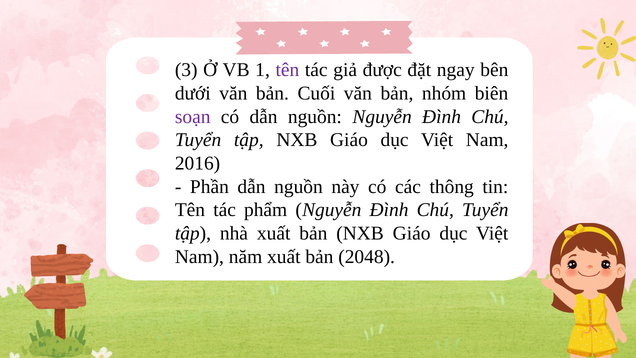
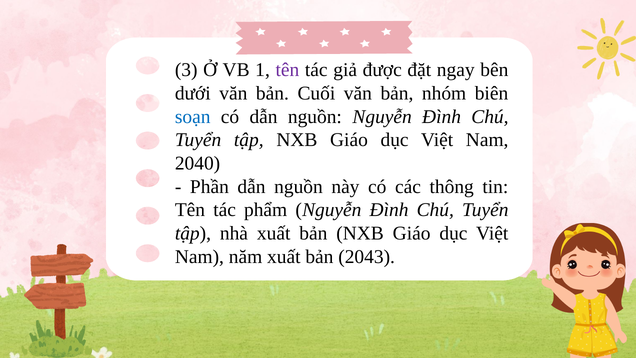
soạn colour: purple -> blue (193, 117)
2016: 2016 -> 2040 (198, 163)
2048: 2048 -> 2043 (367, 256)
